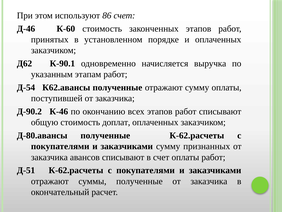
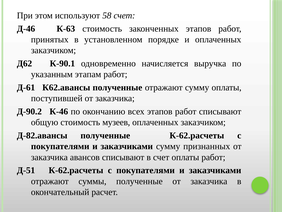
86: 86 -> 58 (107, 15)
К-60: К-60 -> К-63 (66, 29)
Д-54: Д-54 -> Д-61 (26, 87)
доплат: доплат -> музеев (116, 122)
Д-80.авансы: Д-80.авансы -> Д-82.авансы (42, 135)
